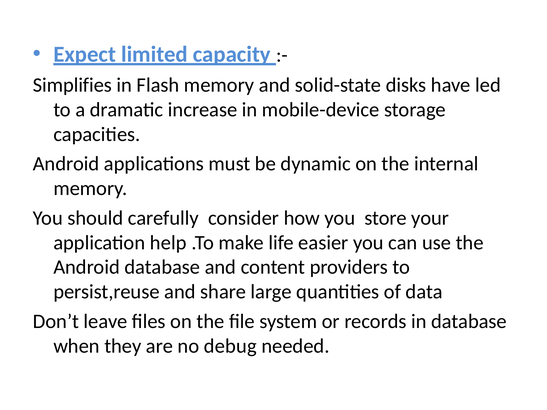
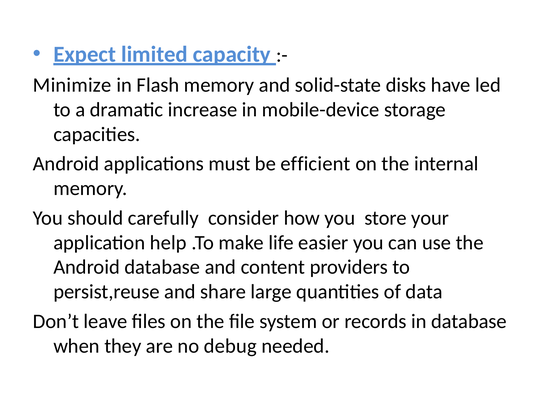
Simplifies: Simplifies -> Minimize (72, 85)
dynamic: dynamic -> efficient (316, 164)
